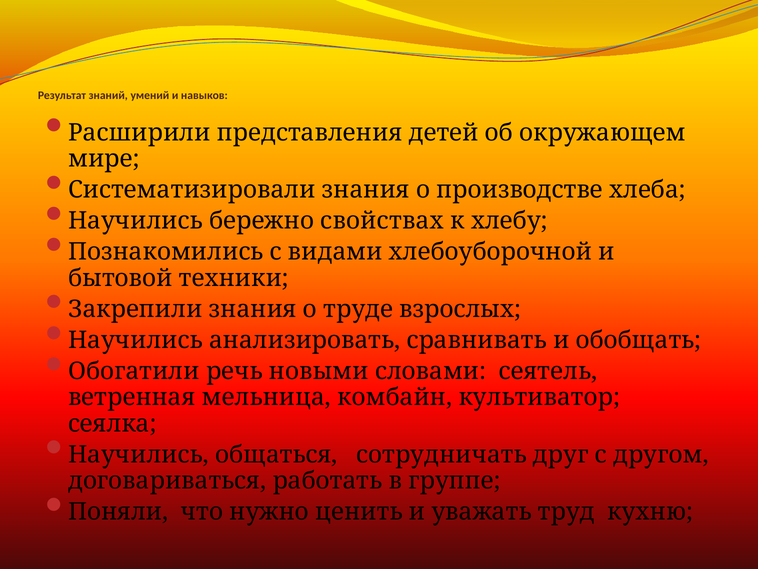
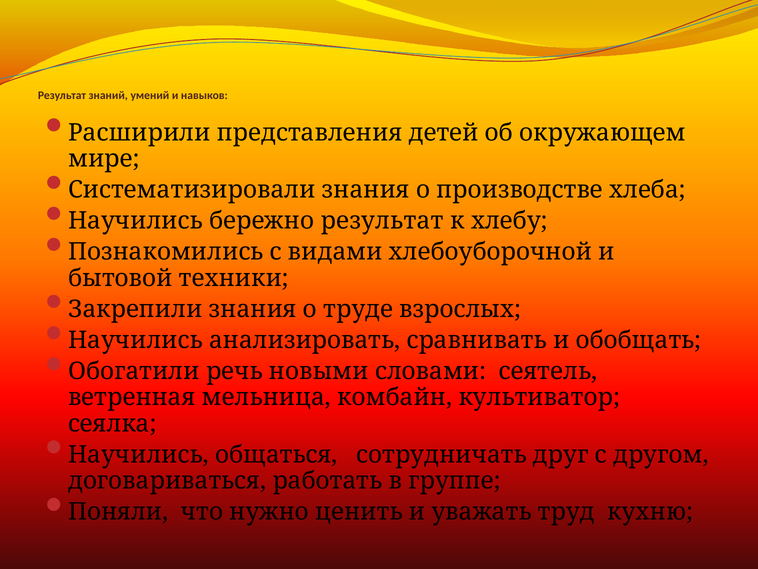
бережно свойствах: свойствах -> результат (382, 221)
